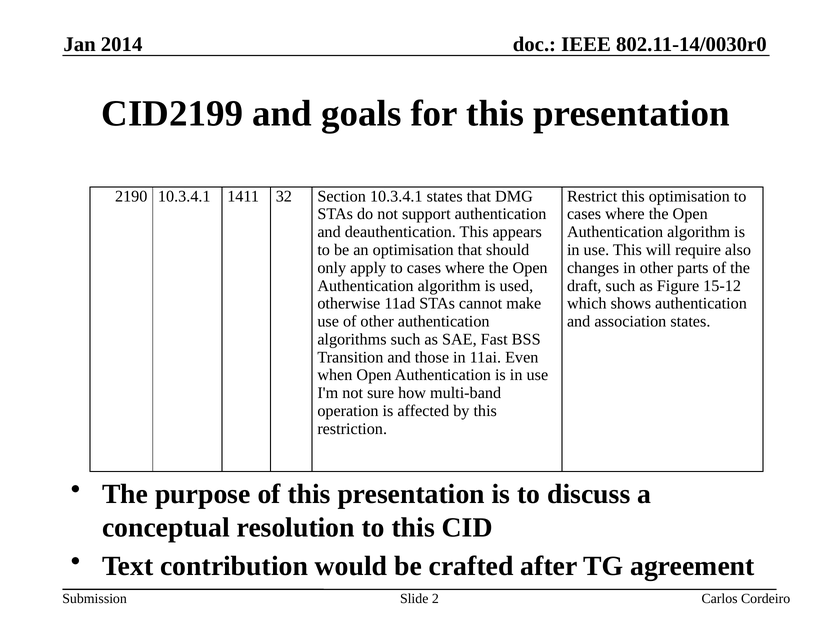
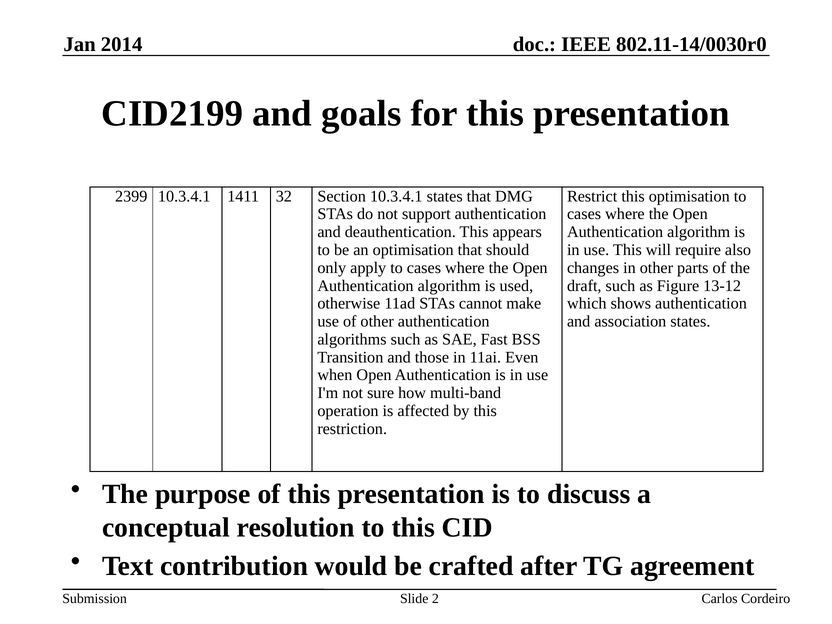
2190: 2190 -> 2399 (131, 196)
15-12: 15-12 -> 13-12 (722, 286)
